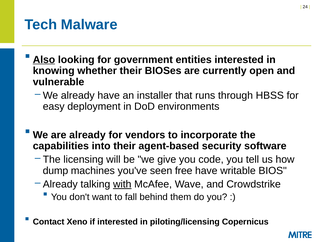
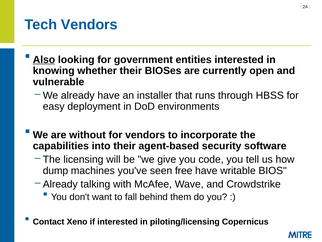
Tech Malware: Malware -> Vendors (89, 25)
are already: already -> without (87, 135)
with underline: present -> none (122, 184)
